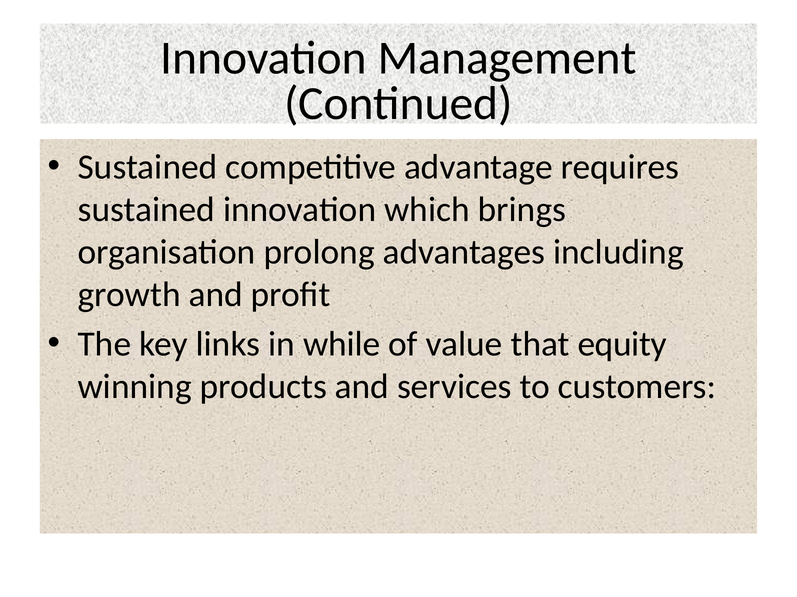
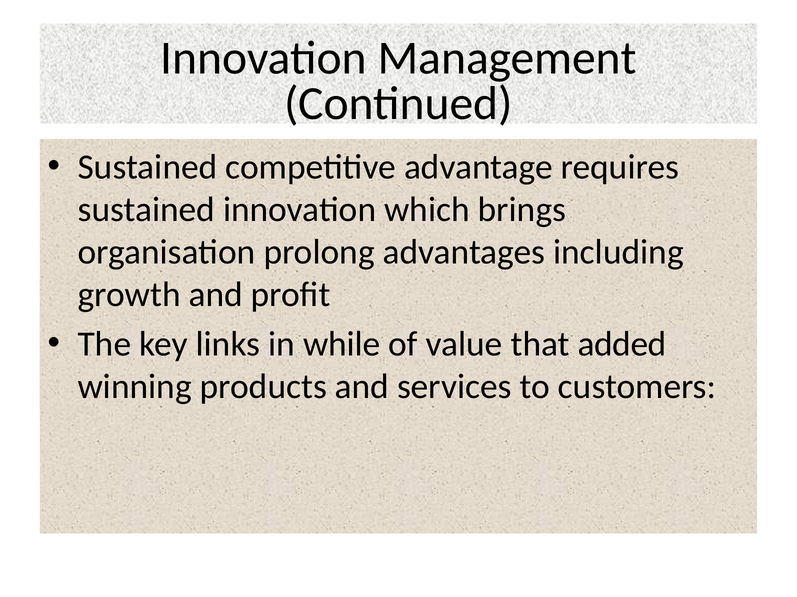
equity: equity -> added (622, 344)
